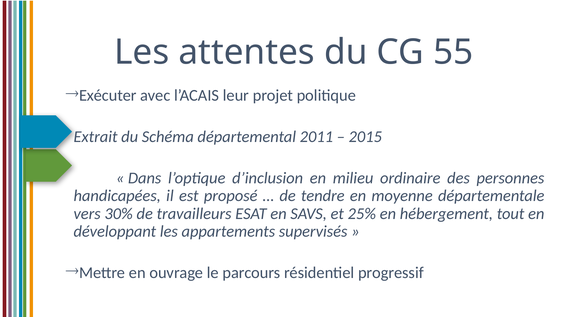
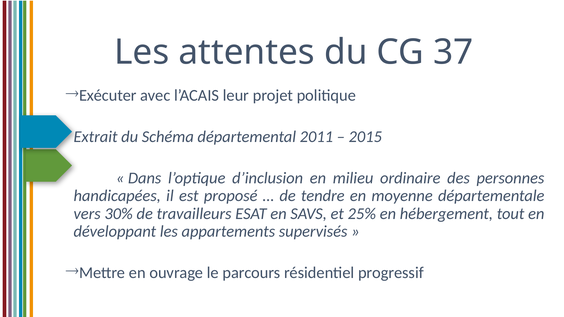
55: 55 -> 37 (453, 52)
